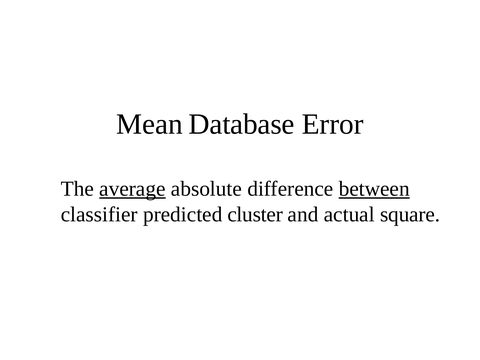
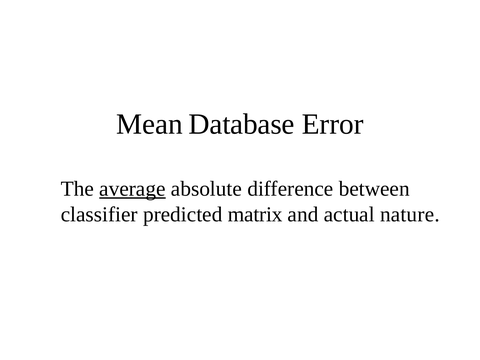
between underline: present -> none (374, 189)
cluster: cluster -> matrix (255, 214)
square: square -> nature (410, 214)
